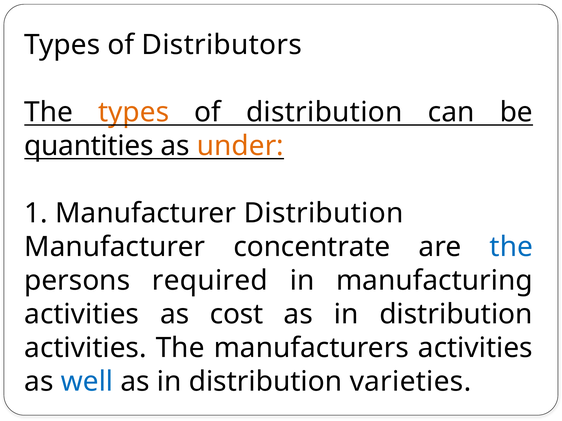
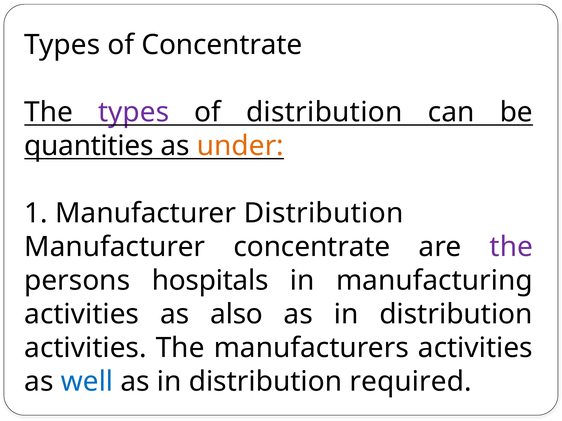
of Distributors: Distributors -> Concentrate (222, 45)
types colour: orange -> purple (134, 112)
the colour: blue -> purple (511, 247)
required: required -> hospitals (210, 281)
cost: cost -> also (237, 315)
varieties: varieties -> required (411, 382)
